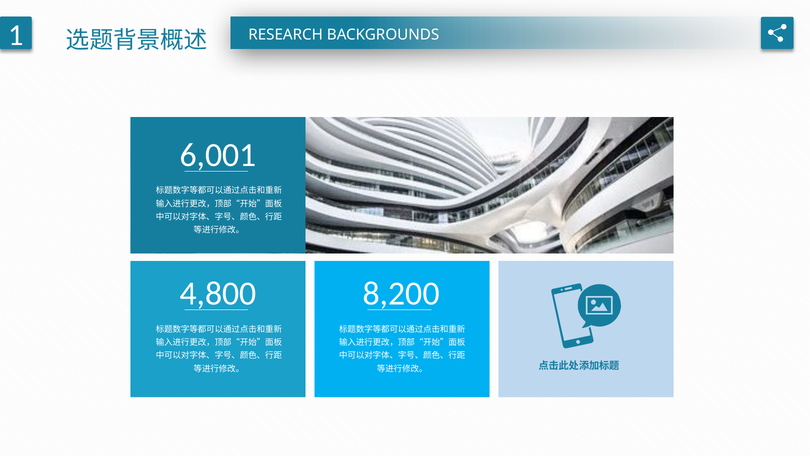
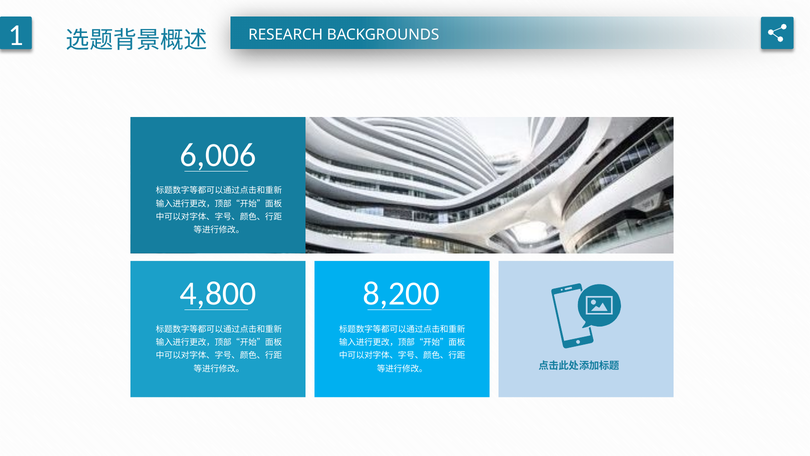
6,001: 6,001 -> 6,006 (218, 155)
